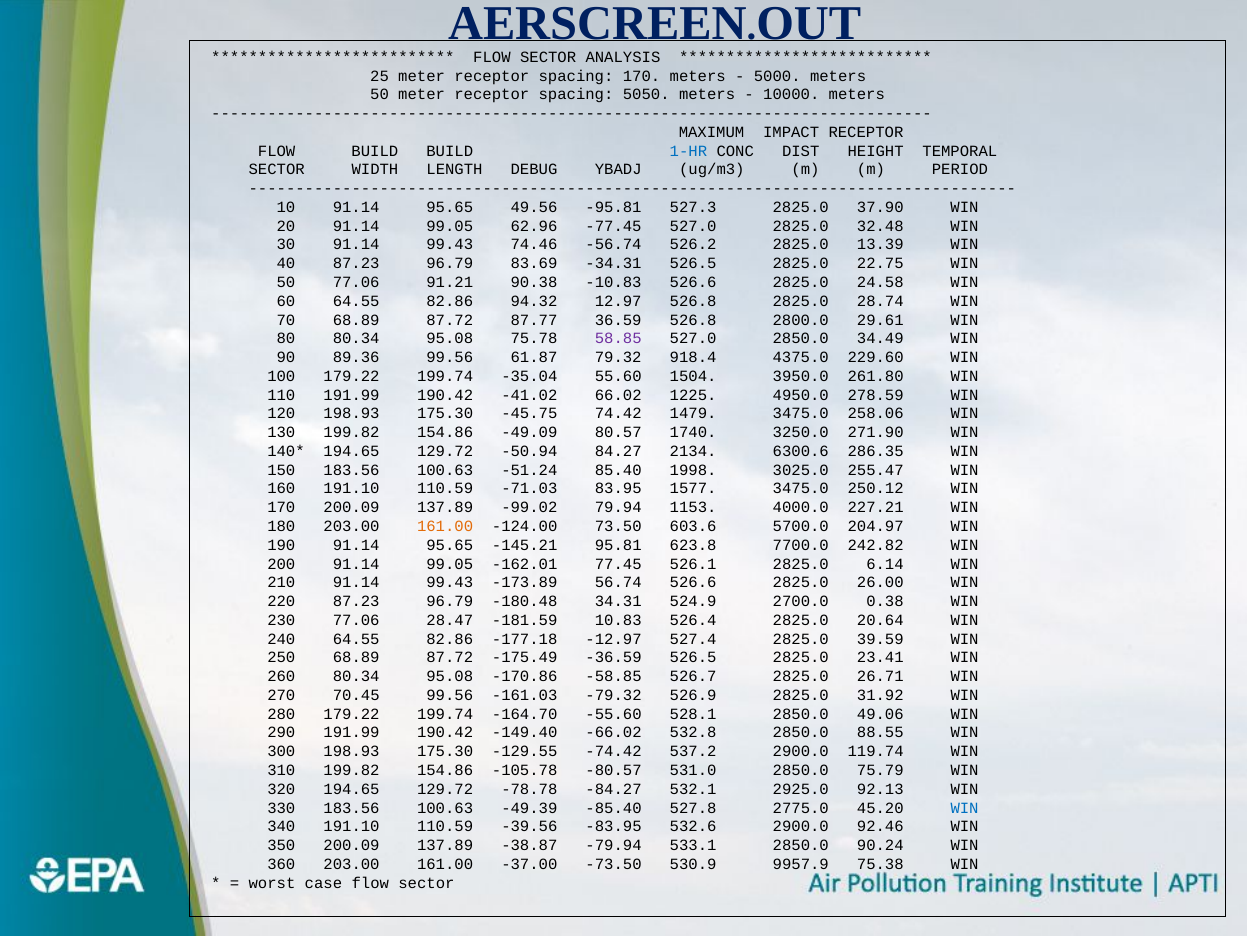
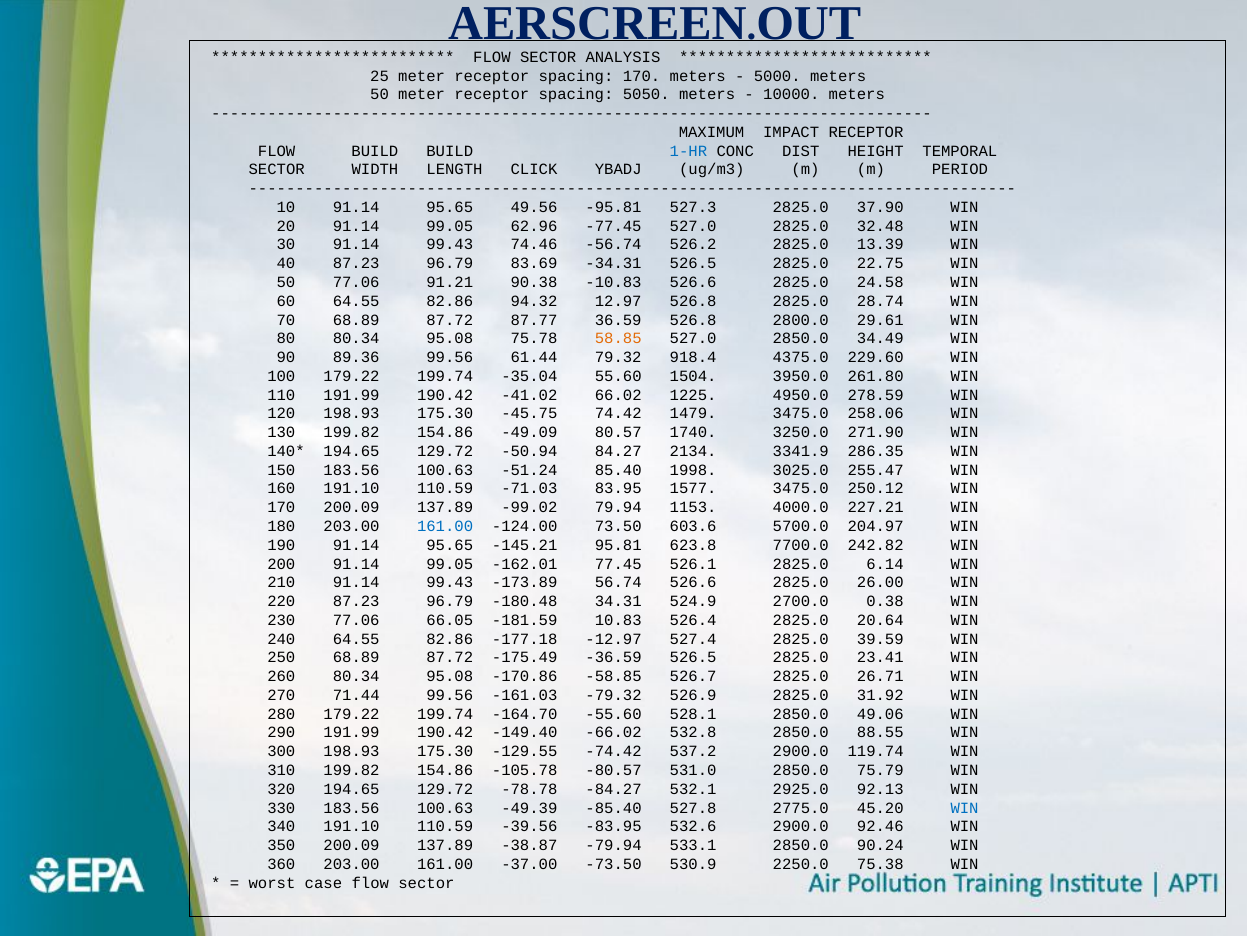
DEBUG: DEBUG -> CLICK (534, 170)
58.85 colour: purple -> orange (618, 338)
61.87: 61.87 -> 61.44 (534, 357)
6300.6: 6300.6 -> 3341.9 (801, 451)
161.00 colour: orange -> blue (445, 526)
28.47: 28.47 -> 66.05 (450, 620)
70.45: 70.45 -> 71.44 (356, 695)
9957.9: 9957.9 -> 2250.0 (801, 864)
